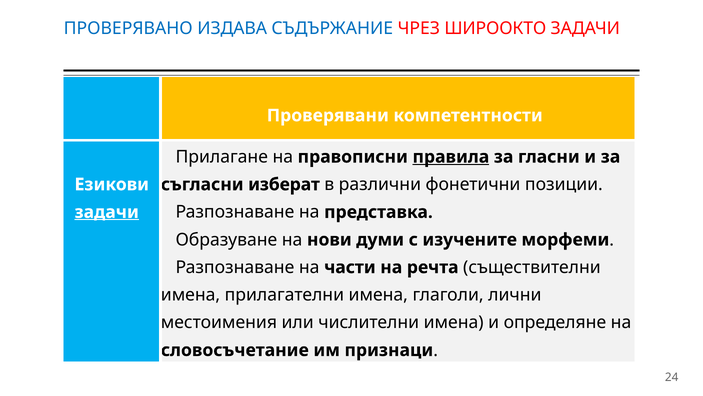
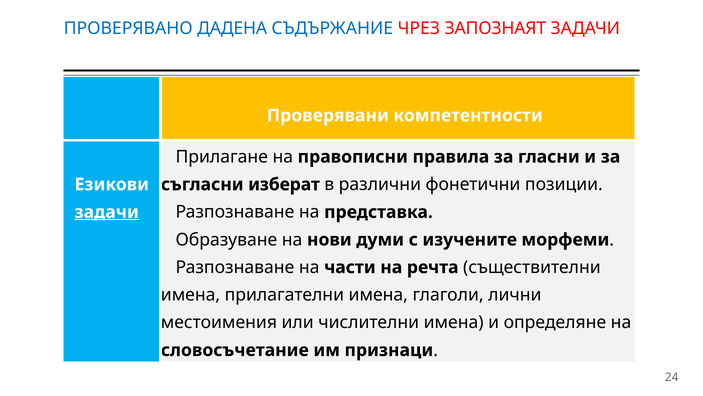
ИЗДАВА: ИЗДАВА -> ДАДЕНА (232, 29)
ШИРООКТО: ШИРООКТО -> ЗАПОЗНАЯТ (495, 29)
правила underline: present -> none (451, 157)
